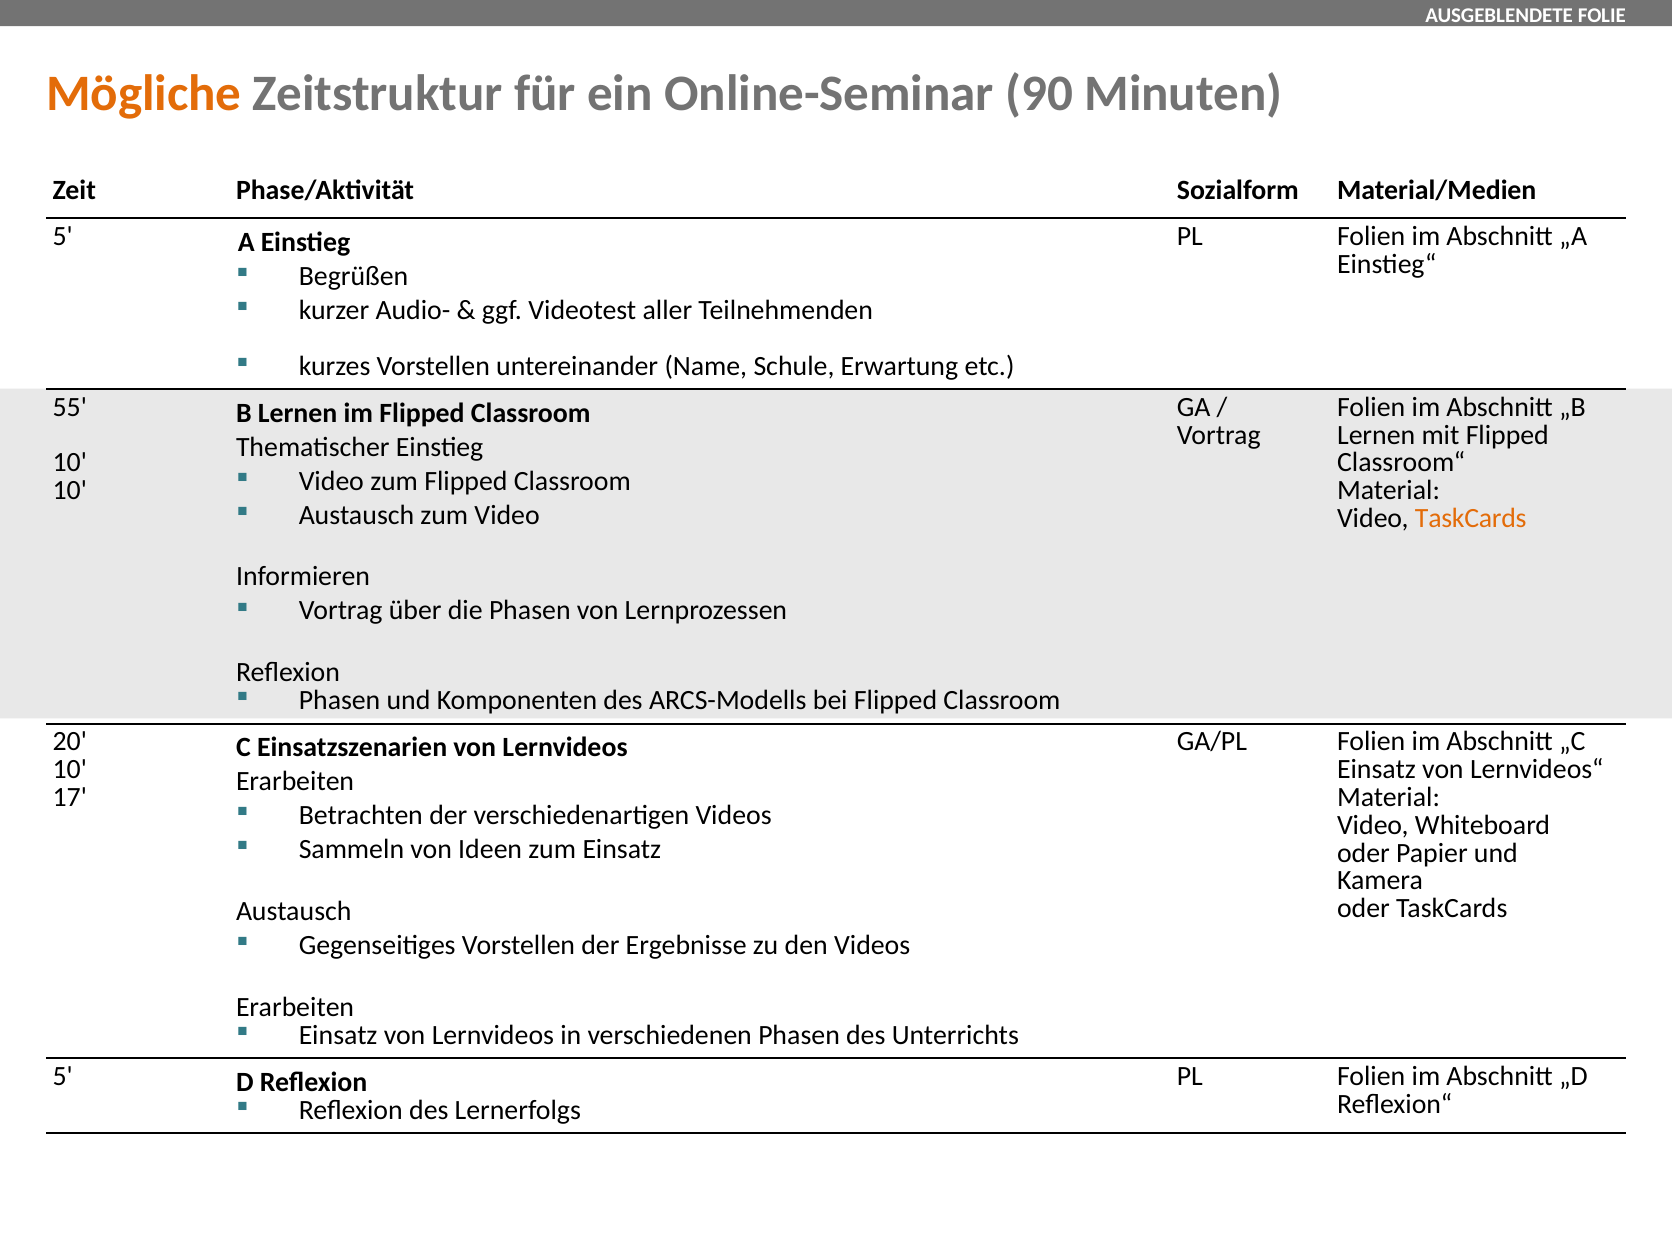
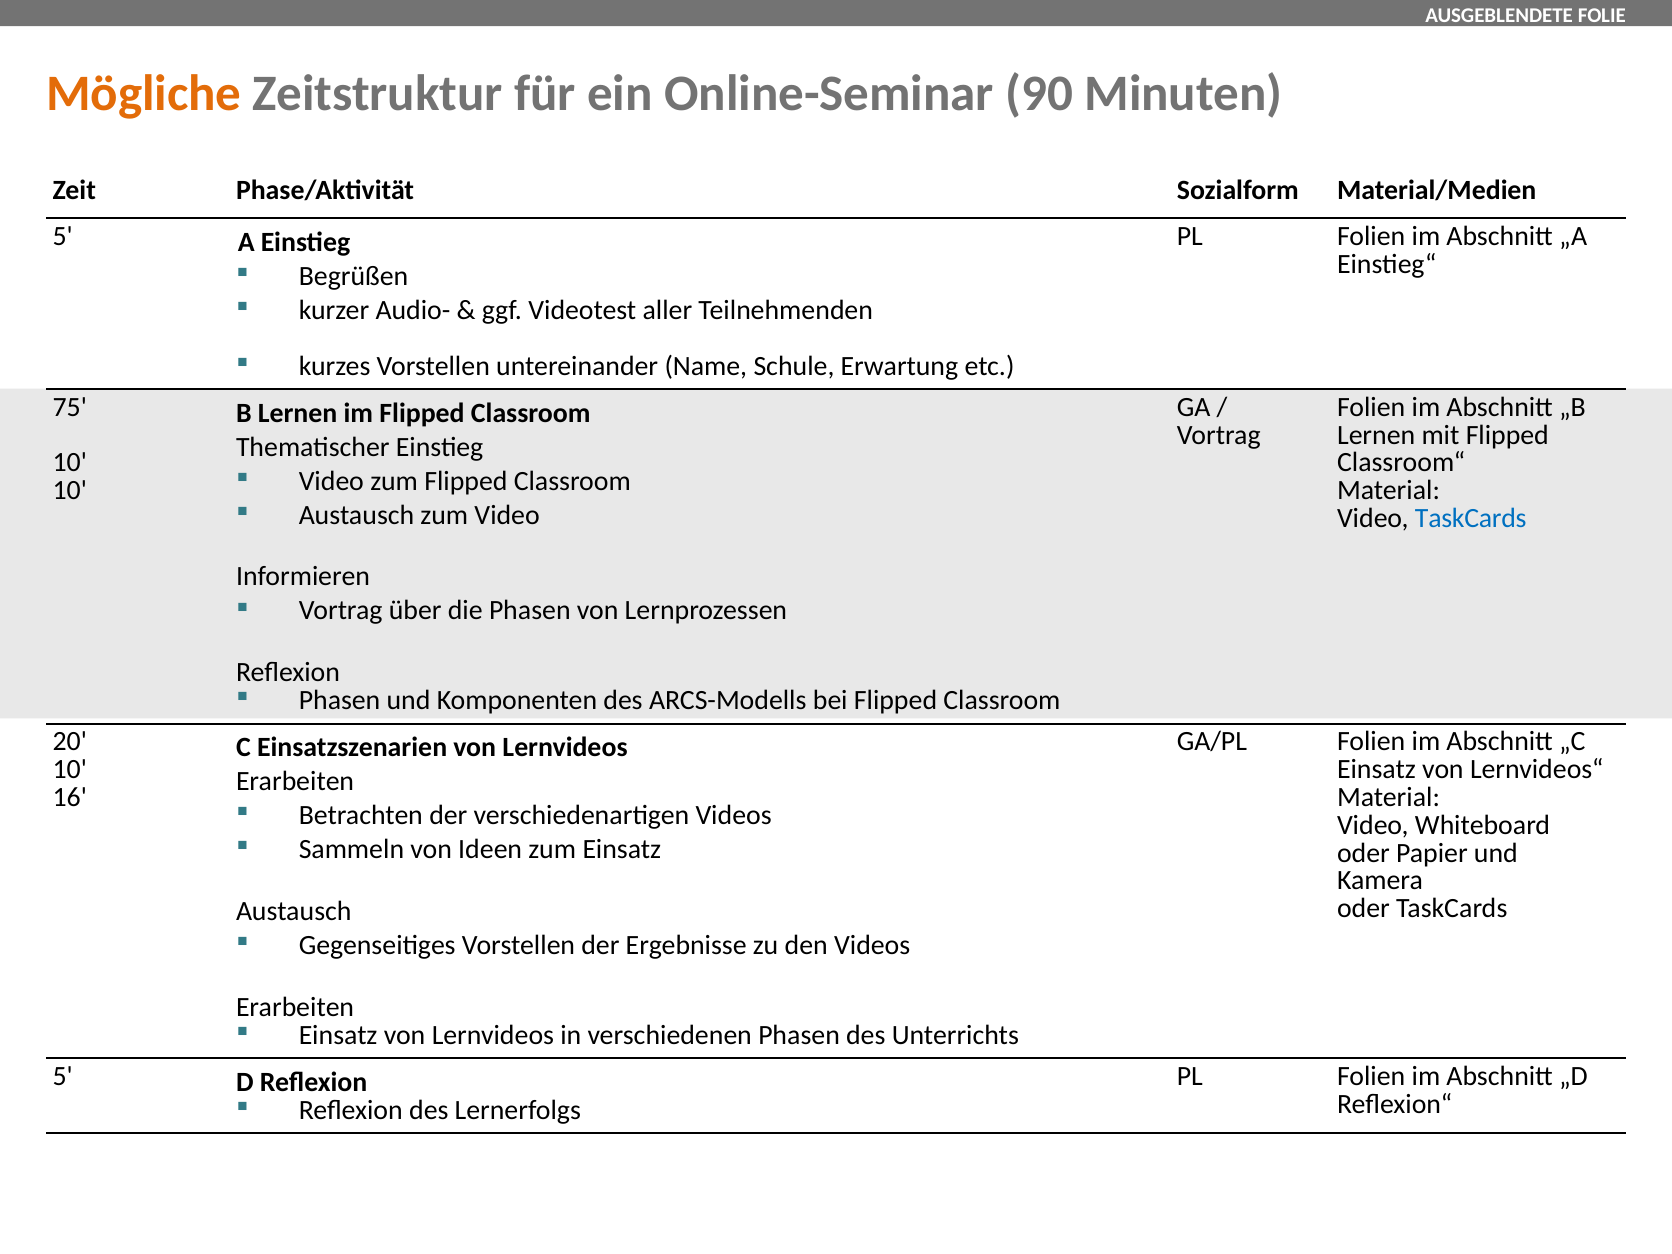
55: 55 -> 75 (70, 407)
TaskCards colour: orange -> blue (1471, 518)
17: 17 -> 16 (70, 797)
